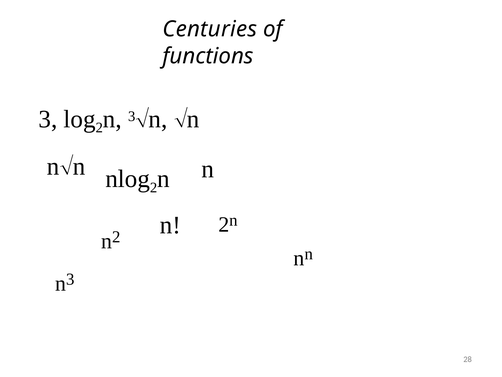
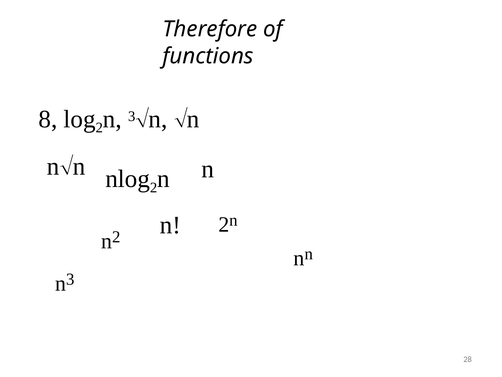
Centuries: Centuries -> Therefore (210, 29)
3: 3 -> 8 (48, 119)
